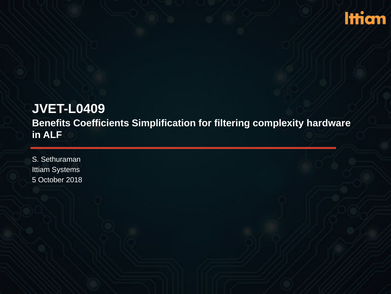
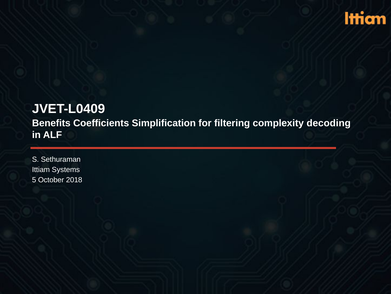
hardware: hardware -> decoding (329, 123)
